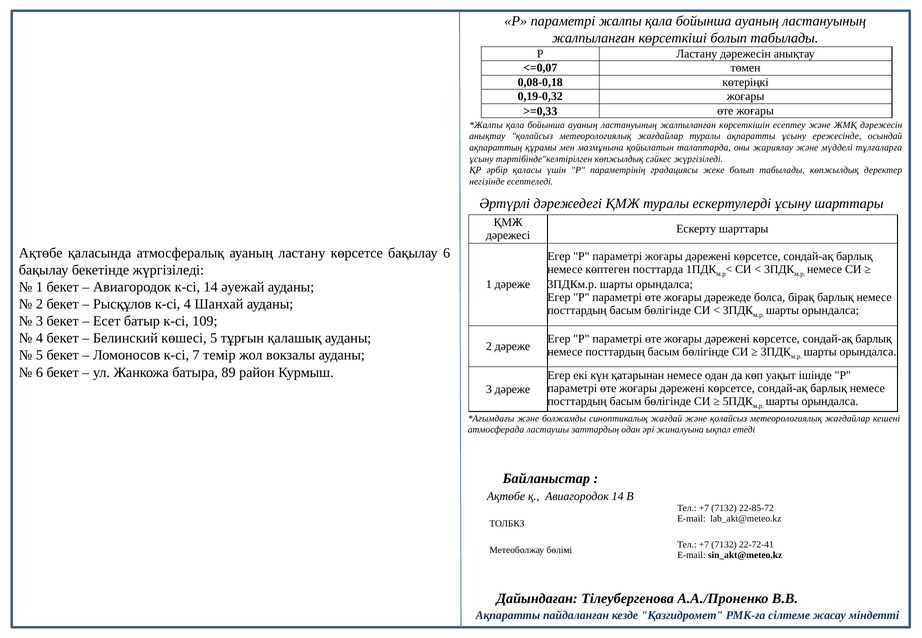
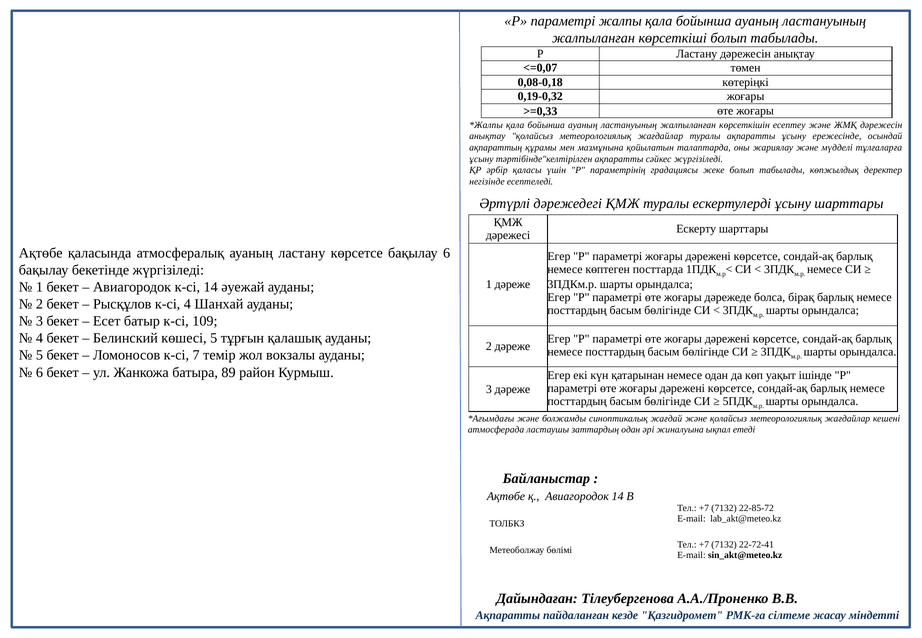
тәртібінде"келтірілген көпжылдық: көпжылдық -> ақпаратты (619, 159)
